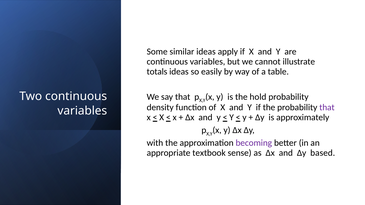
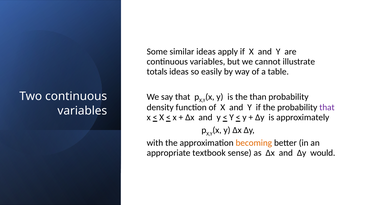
hold: hold -> than (258, 97)
becoming colour: purple -> orange (254, 143)
based: based -> would (323, 153)
